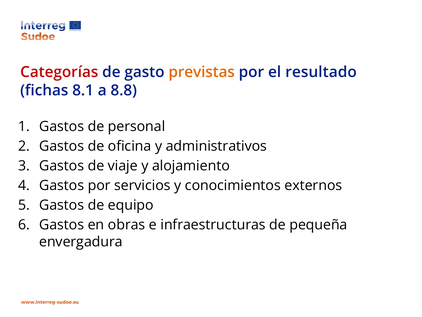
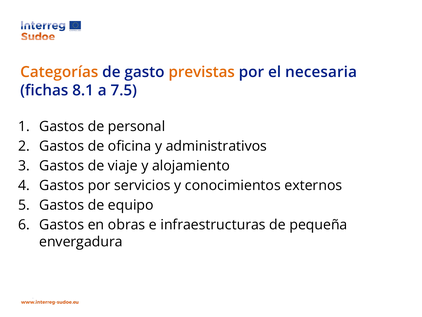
Categorías colour: red -> orange (59, 72)
resultado: resultado -> necesaria (321, 72)
8.8: 8.8 -> 7.5 (124, 90)
